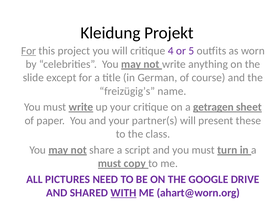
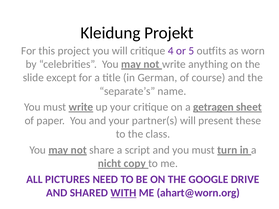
For underline: present -> none (29, 51)
freizügig’s: freizügig’s -> separate’s (127, 91)
must: must -> nicht (110, 164)
